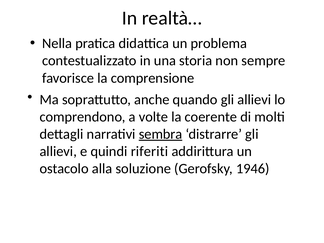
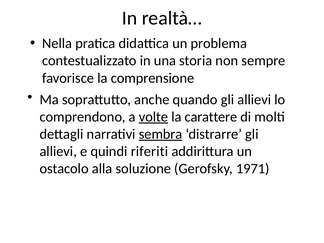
volte underline: none -> present (153, 117)
coerente: coerente -> carattere (211, 117)
1946: 1946 -> 1971 (253, 169)
